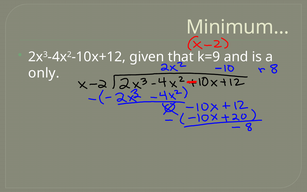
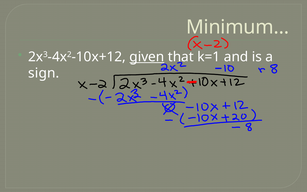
given underline: none -> present (147, 57)
k=9: k=9 -> k=1 (209, 57)
only: only -> sign (44, 73)
